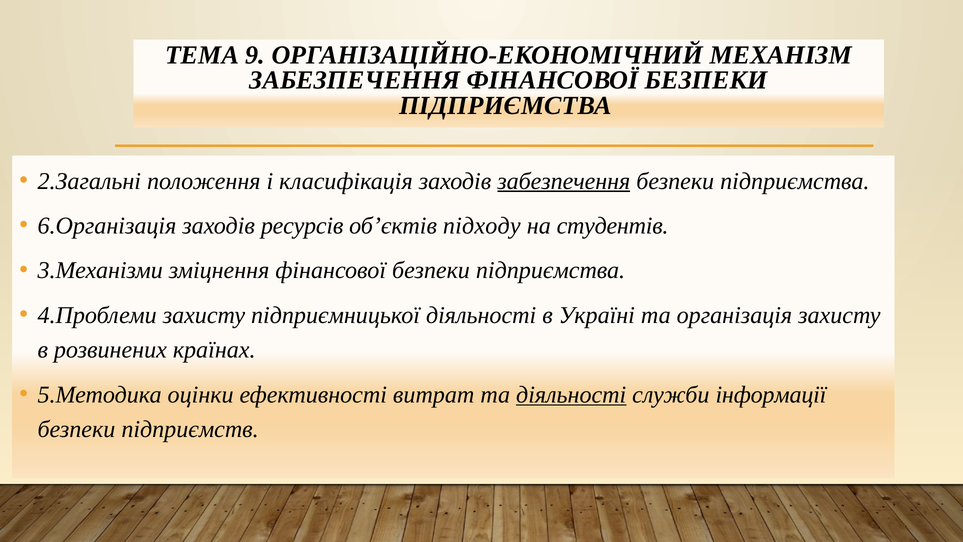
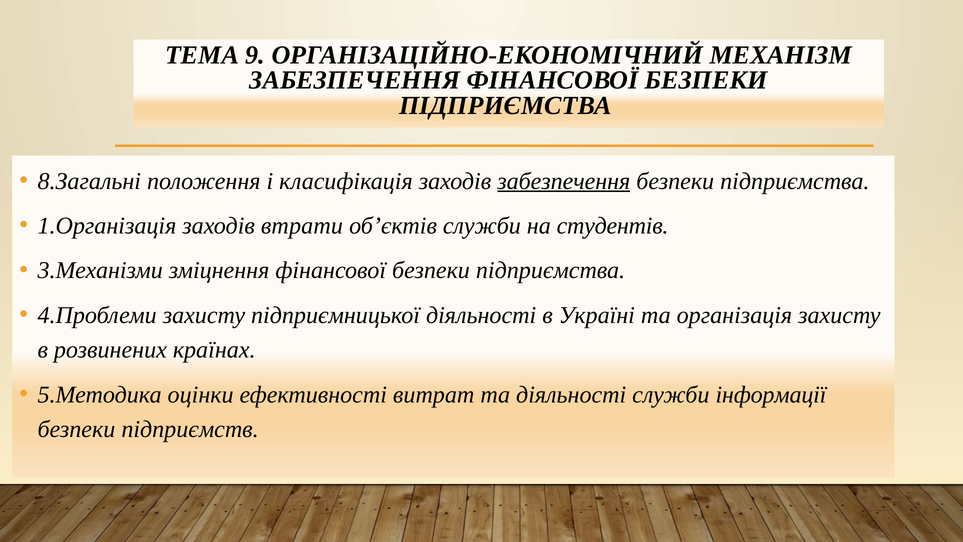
2.Загальні: 2.Загальні -> 8.Загальні (89, 181)
6.Організація: 6.Організація -> 1.Організація (107, 226)
ресурсів: ресурсів -> втрати (302, 226)
об’єктів підходу: підходу -> служби (482, 226)
діяльності underline: present -> none (571, 394)
